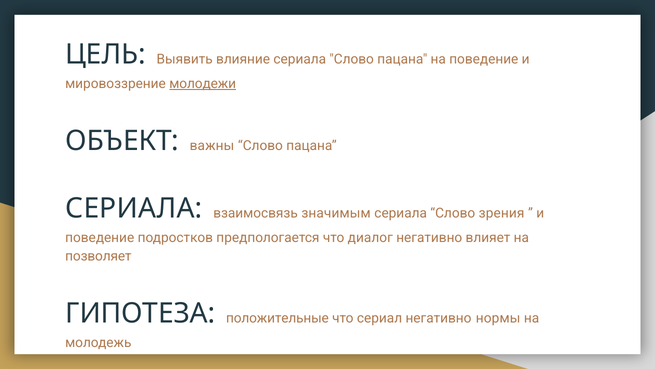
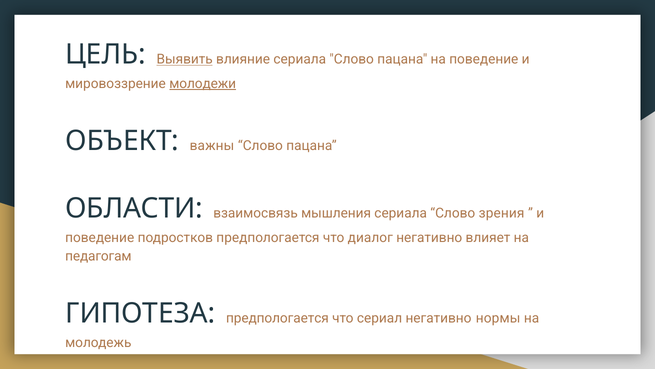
Выявить underline: none -> present (185, 59)
СЕРИАЛА: СЕРИАЛА -> ОБЛАСТИ (134, 208)
значимым: значимым -> мышления (336, 213)
позволяет: позволяет -> педагогам (98, 256)
ГИПОТЕЗА положительные: положительные -> предпологается (277, 318)
